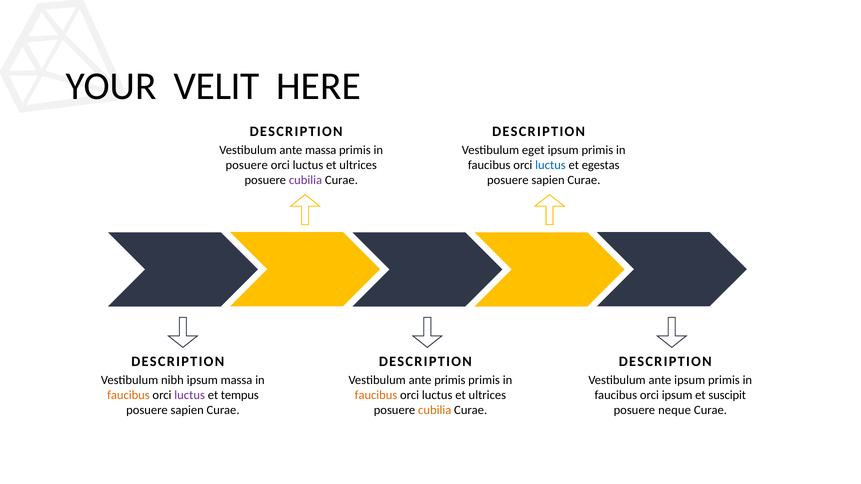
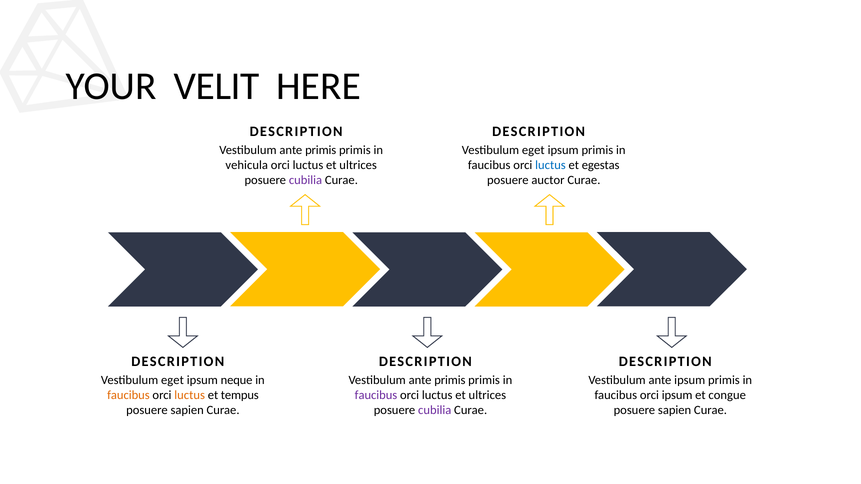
massa: massa -> primis (321, 150)
posuere: posuere -> vehicula (247, 165)
sapien: sapien -> auctor (548, 180)
nibh: nibh -> eget (172, 380)
ipsum massa: massa -> neque (237, 380)
luctus colour: purple -> orange (190, 396)
faucibus colour: orange -> purple (376, 396)
suscipit: suscipit -> congue (727, 396)
cubilia colour: orange -> purple (435, 411)
neque: neque -> sapien (675, 411)
